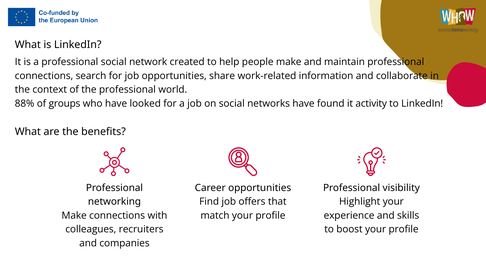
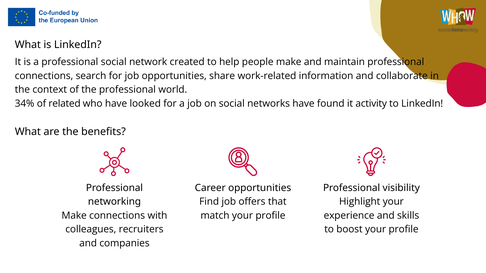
88%: 88% -> 34% (25, 104)
groups: groups -> related (65, 104)
